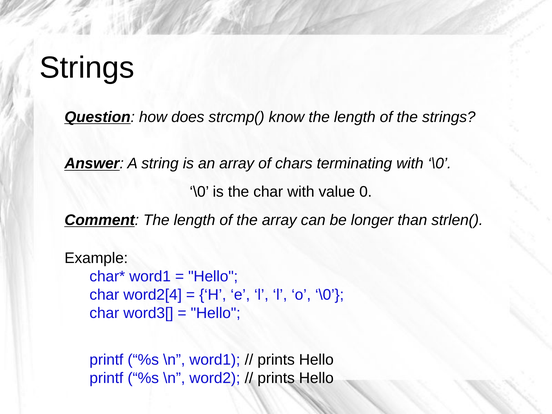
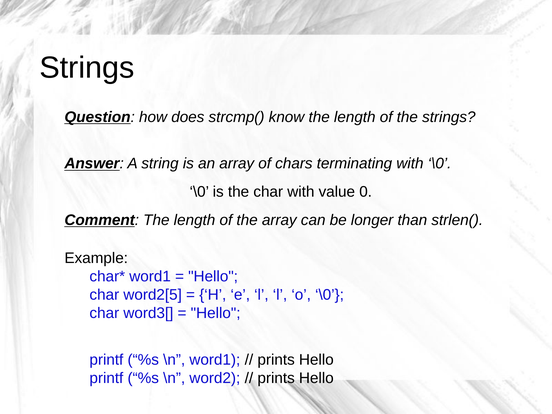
word2[4: word2[4 -> word2[5 (153, 295)
